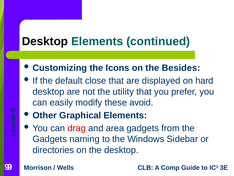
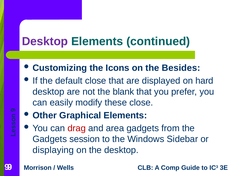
Desktop colour: black -> purple (45, 41)
utility: utility -> blank (123, 91)
these avoid: avoid -> close (141, 102)
naming: naming -> session (85, 139)
directories: directories -> displaying (53, 150)
